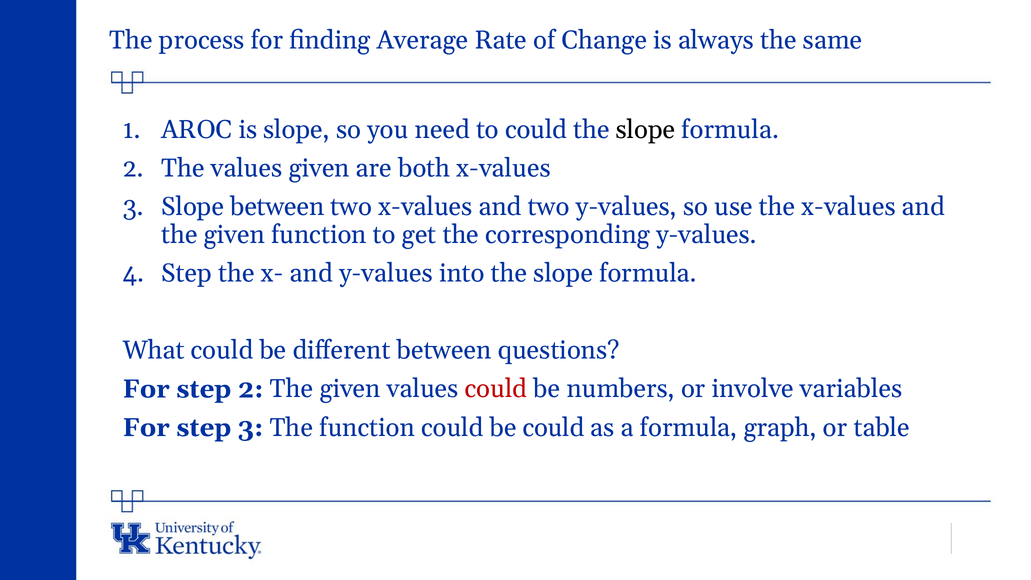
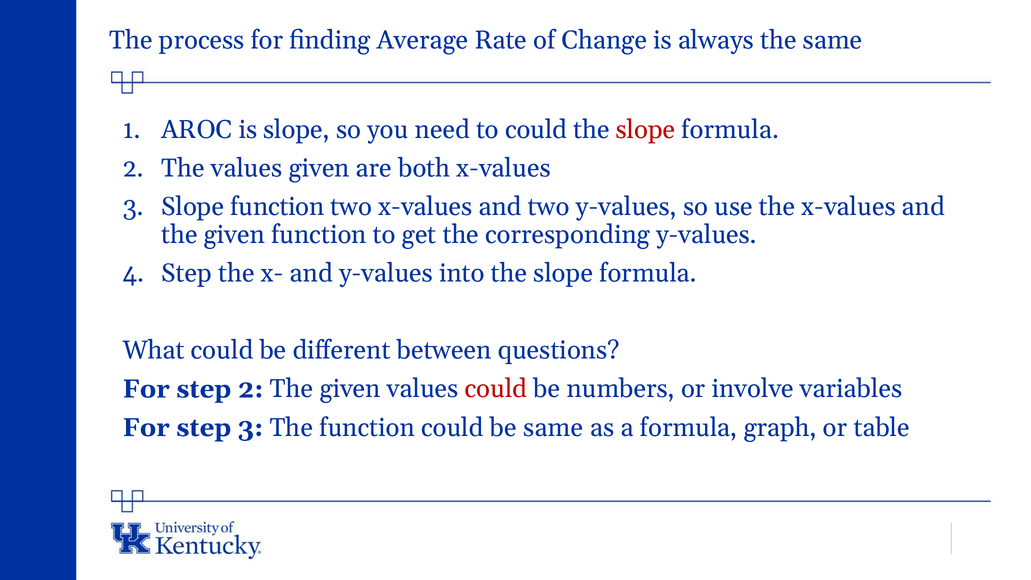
slope colour: black -> red (645, 130)
Slope between: between -> function (277, 207)
be could: could -> same (553, 427)
